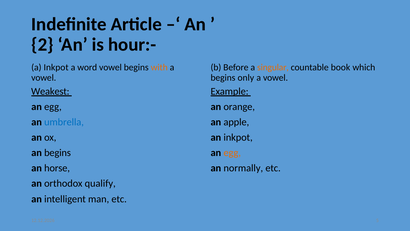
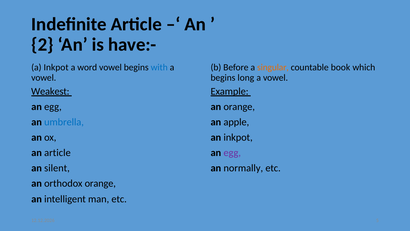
hour:-: hour:- -> have:- (132, 45)
with colour: orange -> blue (159, 67)
only: only -> long (246, 78)
an begins: begins -> article (57, 153)
egg colour: orange -> purple (232, 153)
horse: horse -> silent (57, 168)
orthodox qualify: qualify -> orange (100, 183)
